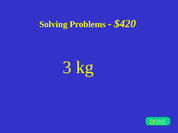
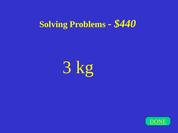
$420: $420 -> $440 (125, 24)
